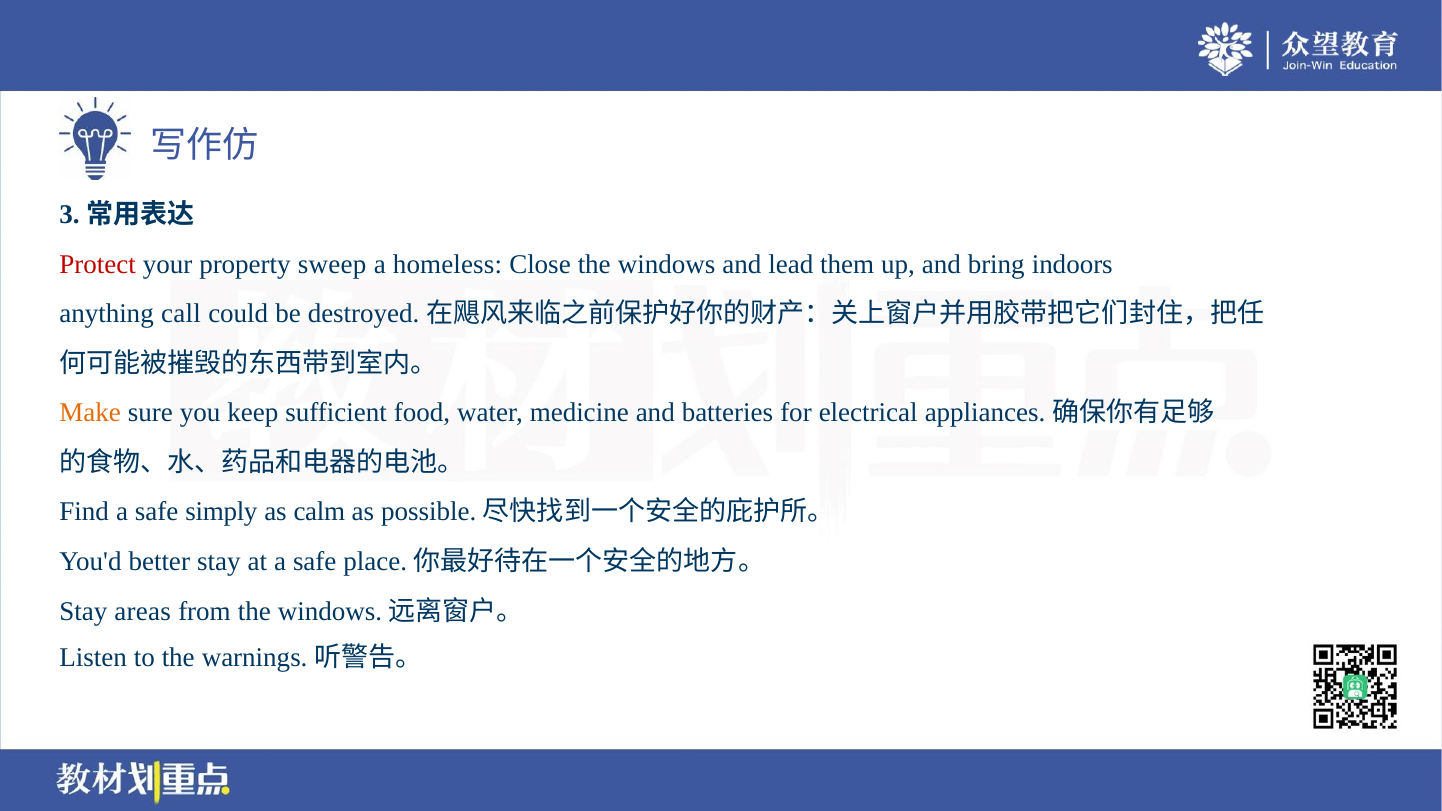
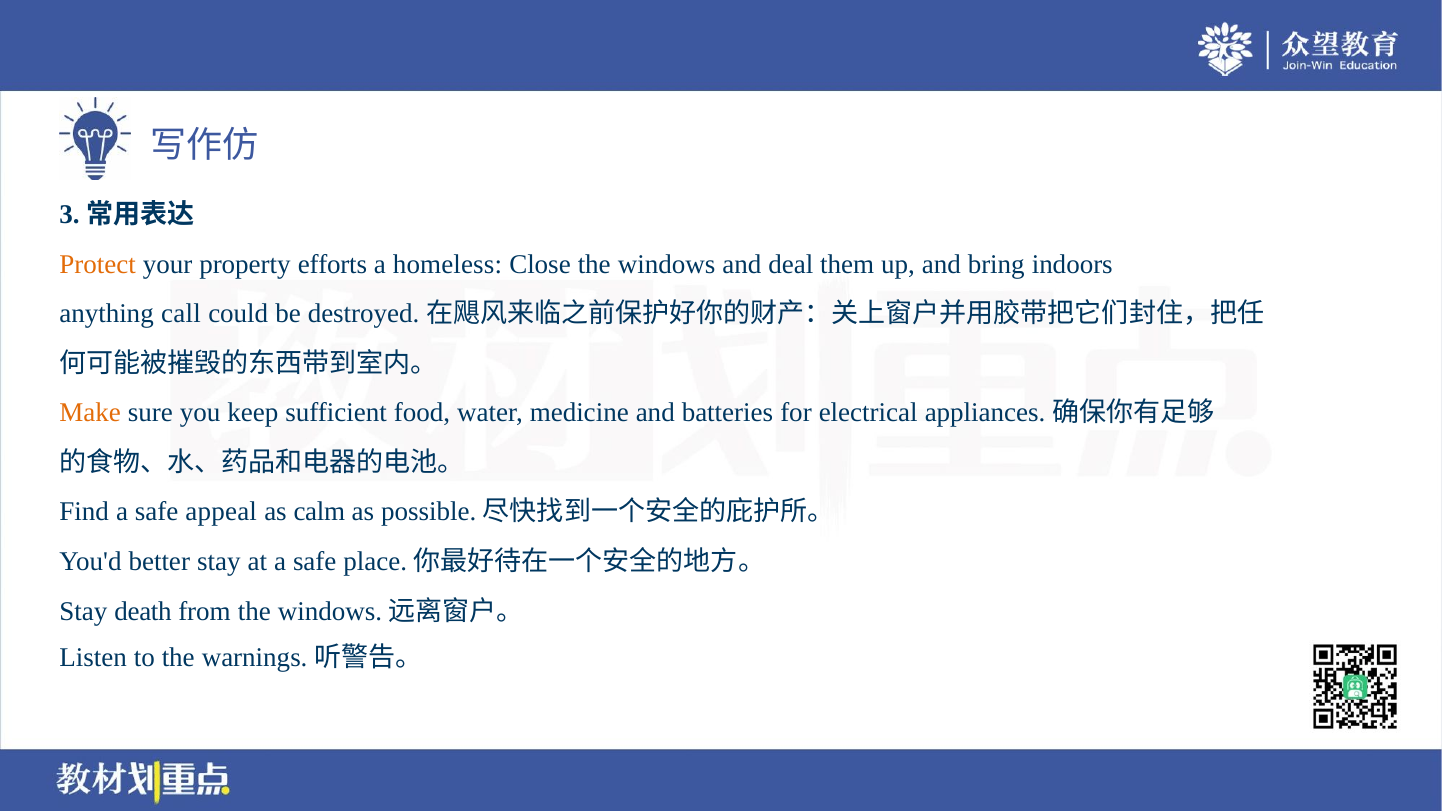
Protect colour: red -> orange (98, 264)
sweep: sweep -> efforts (332, 264)
lead: lead -> deal (791, 264)
simply: simply -> appeal (221, 512)
areas: areas -> death (143, 611)
